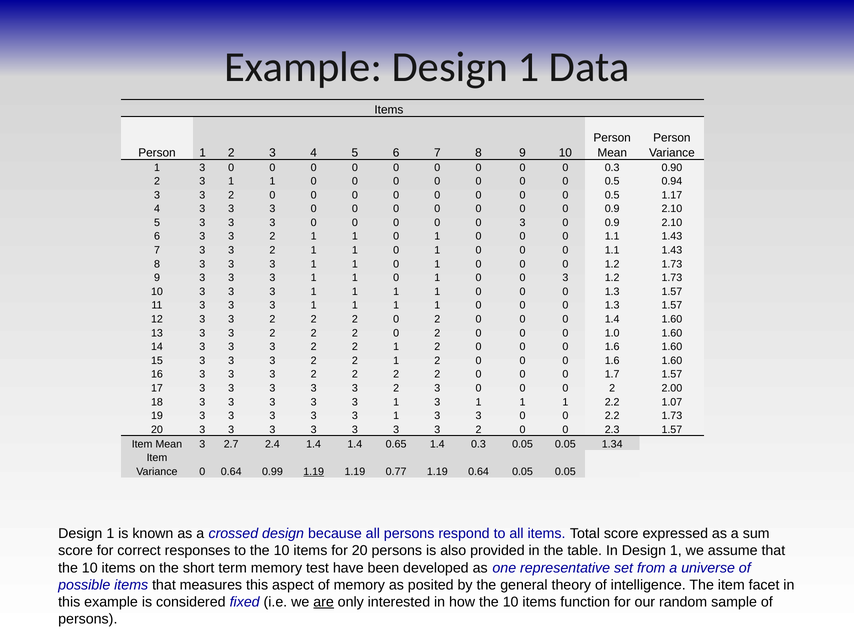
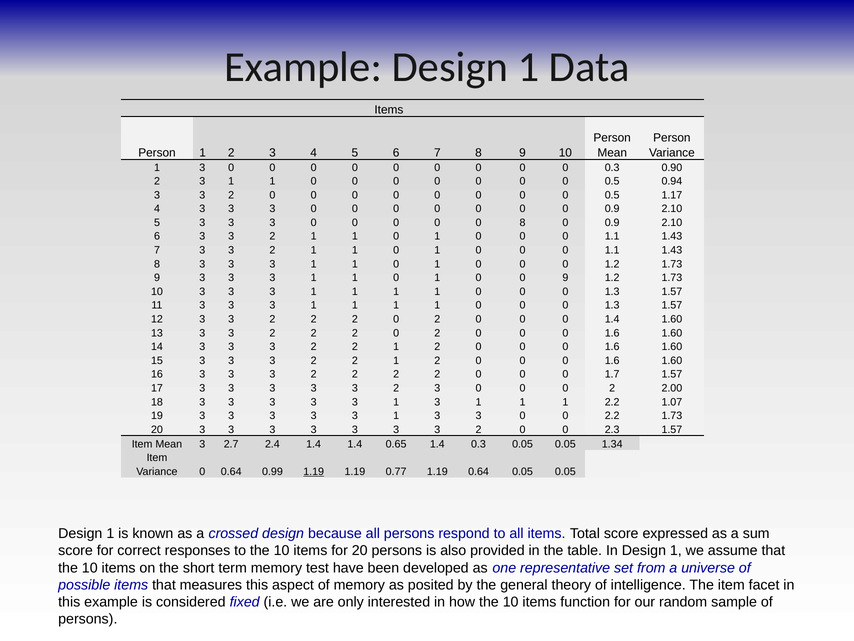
0 0 0 3: 3 -> 8 (523, 222)
1 0 0 3: 3 -> 9 (565, 278)
1.0: 1.0 -> 1.6 (612, 333)
are underline: present -> none (324, 602)
